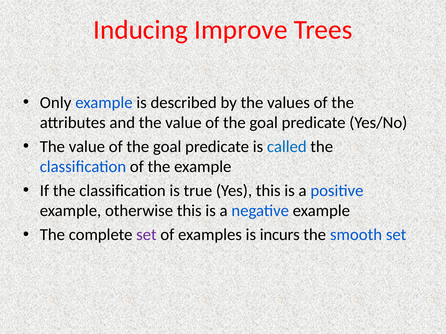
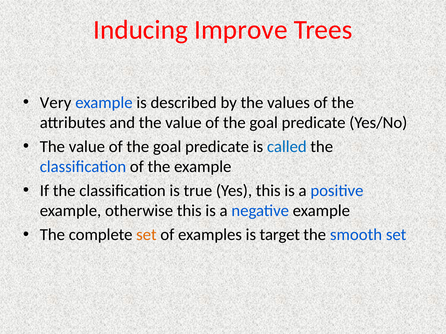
Only: Only -> Very (56, 103)
set colour: purple -> orange (146, 235)
incurs: incurs -> target (280, 235)
